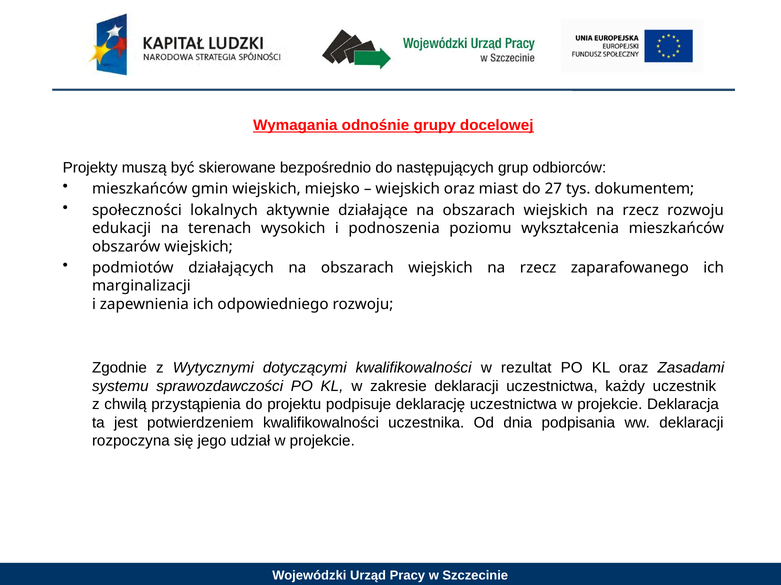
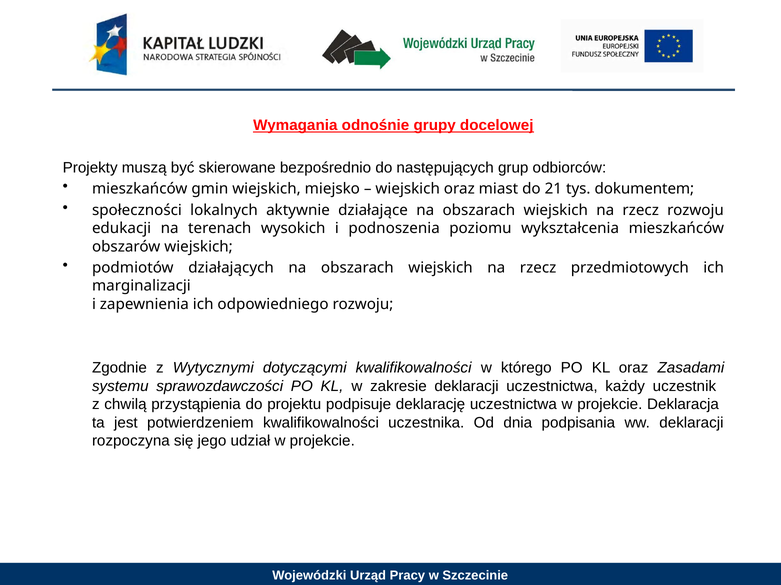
27: 27 -> 21 (553, 189)
zaparafowanego: zaparafowanego -> przedmiotowych (630, 268)
rezultat: rezultat -> którego (526, 368)
